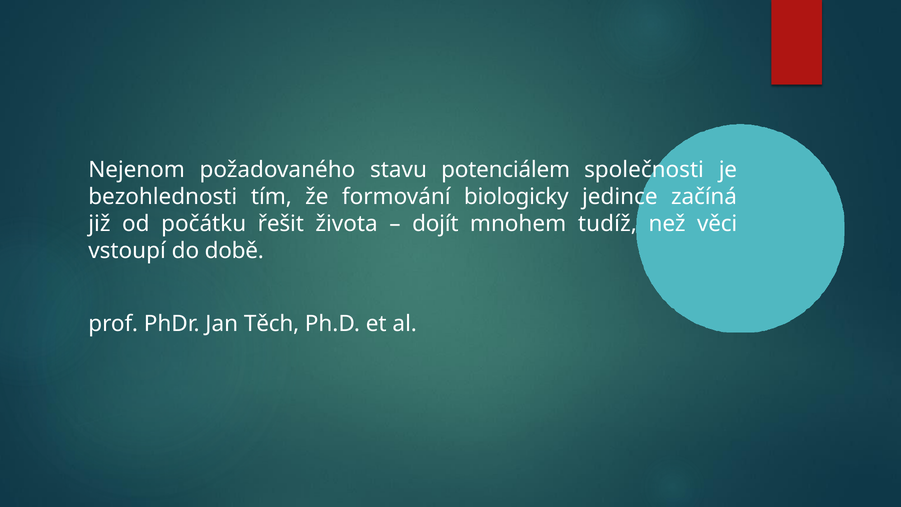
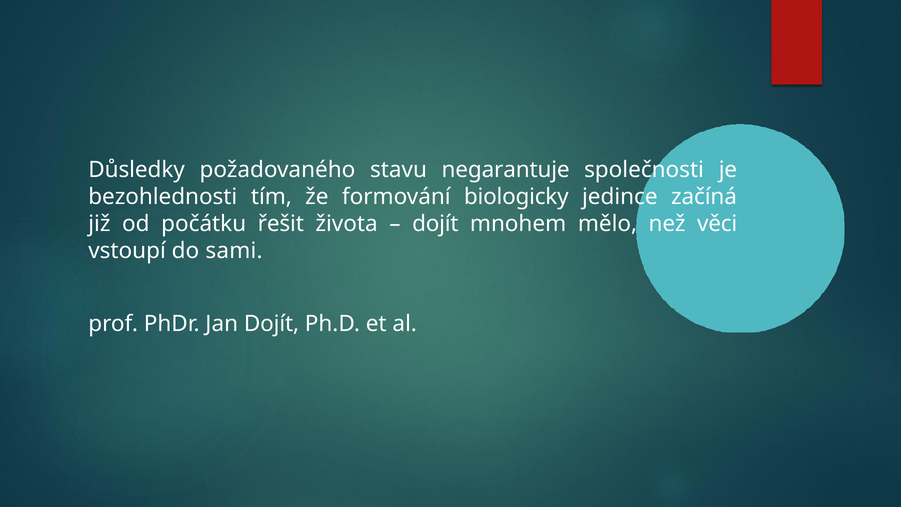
Nejenom: Nejenom -> Důsledky (137, 170)
potenciálem: potenciálem -> negarantuje (506, 170)
tudíž: tudíž -> mělo (608, 224)
době: době -> sami (234, 251)
Jan Těch: Těch -> Dojít (272, 324)
